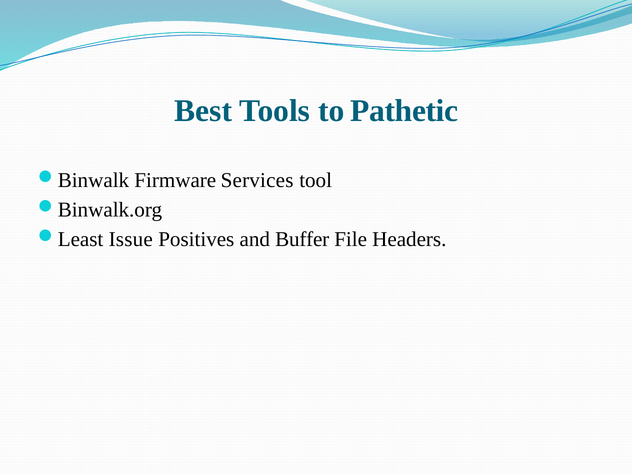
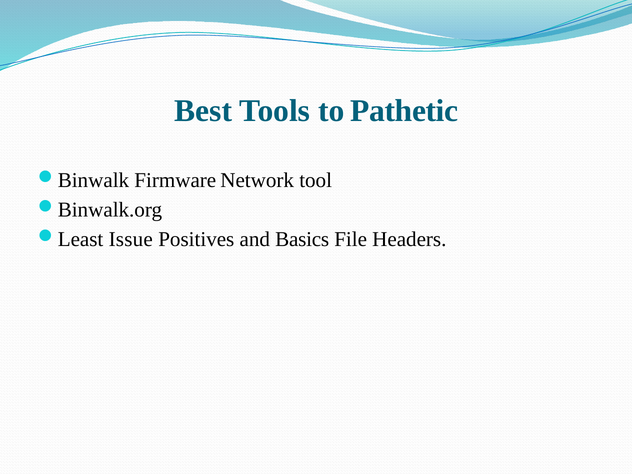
Services: Services -> Network (257, 180)
Buffer: Buffer -> Basics (302, 239)
